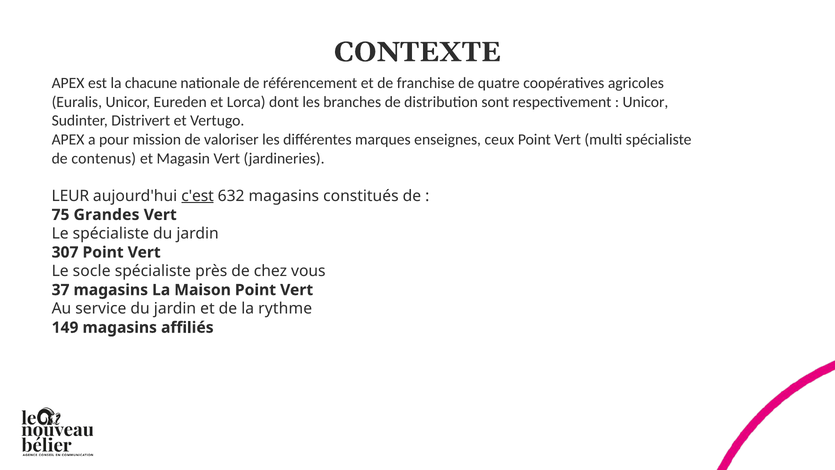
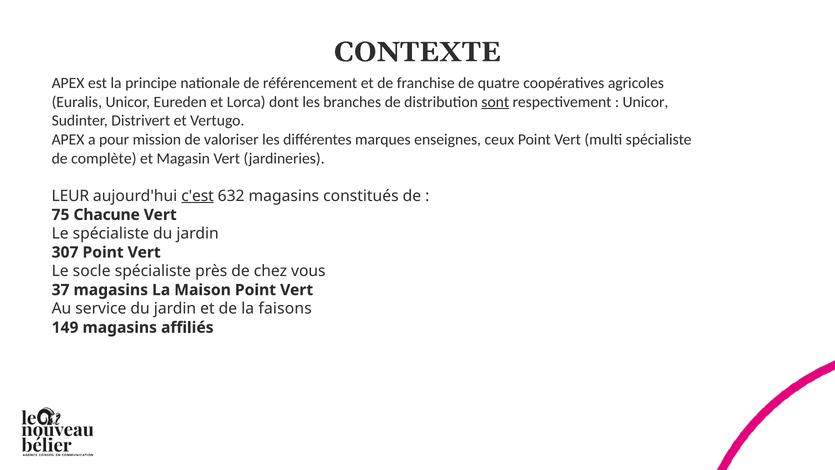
chacune: chacune -> principe (151, 83)
sont underline: none -> present (495, 102)
contenus: contenus -> complète (104, 158)
Grandes: Grandes -> Chacune (107, 215)
rythme: rythme -> faisons (285, 309)
